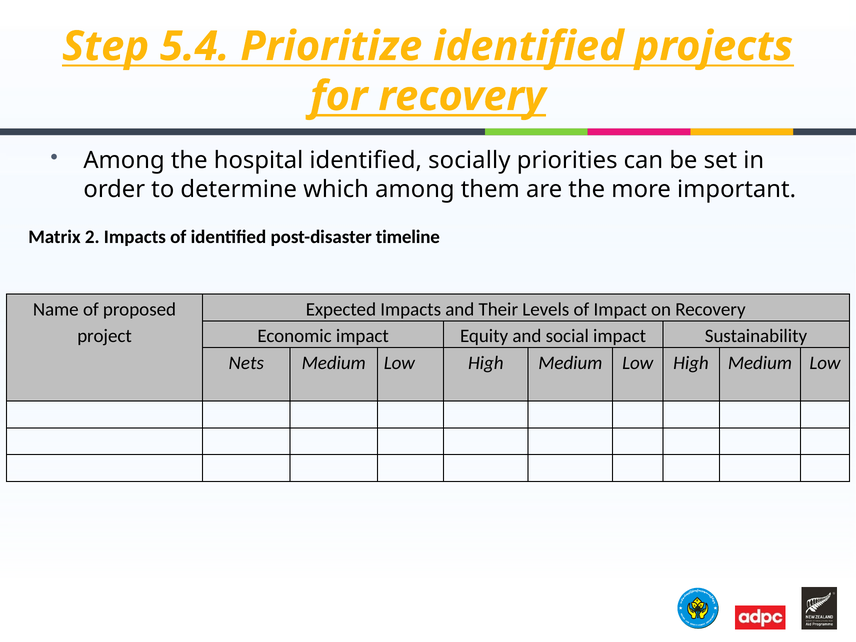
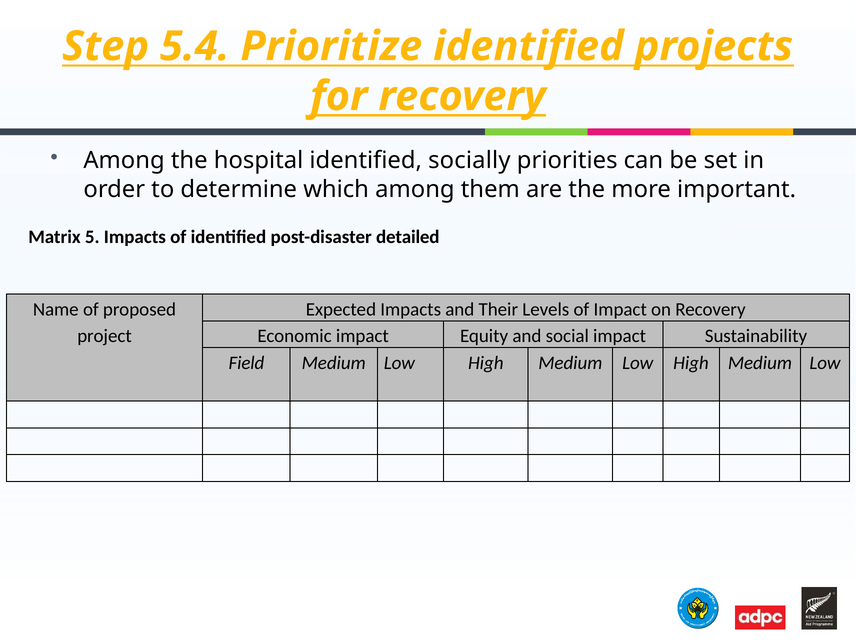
2: 2 -> 5 (92, 237)
timeline: timeline -> detailed (408, 237)
Nets: Nets -> Field (246, 363)
